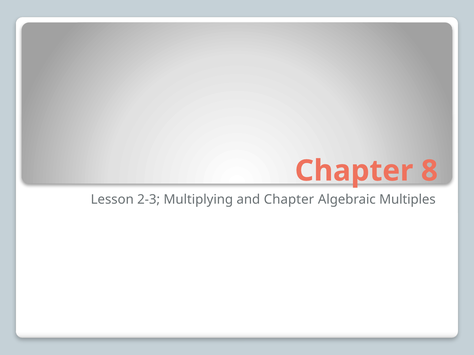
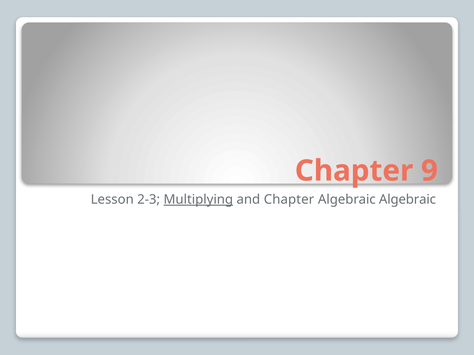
8: 8 -> 9 (429, 171)
Multiplying underline: none -> present (198, 200)
Algebraic Multiples: Multiples -> Algebraic (407, 200)
